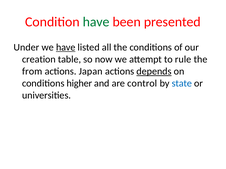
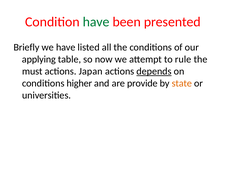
Under: Under -> Briefly (26, 47)
have underline: present -> none (66, 47)
creation: creation -> applying (39, 59)
from: from -> must (32, 72)
control: control -> provide (142, 84)
state colour: blue -> orange (182, 84)
